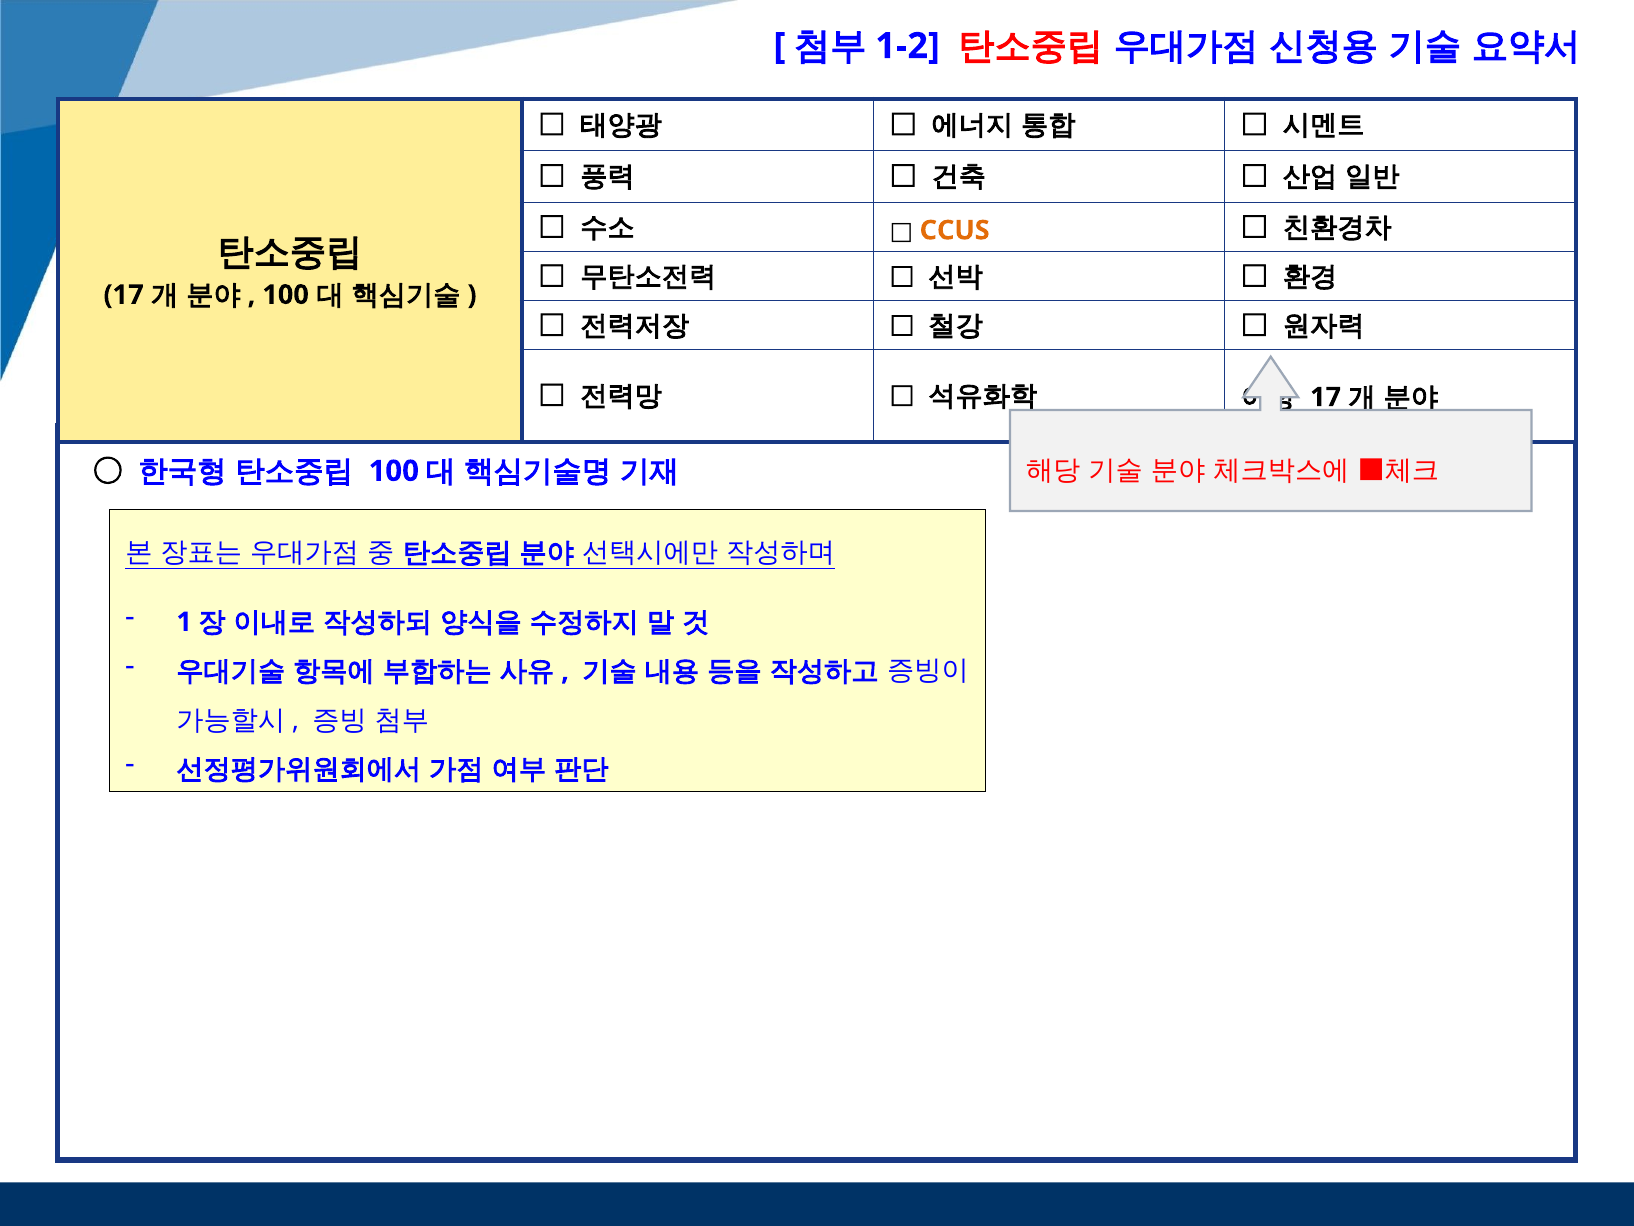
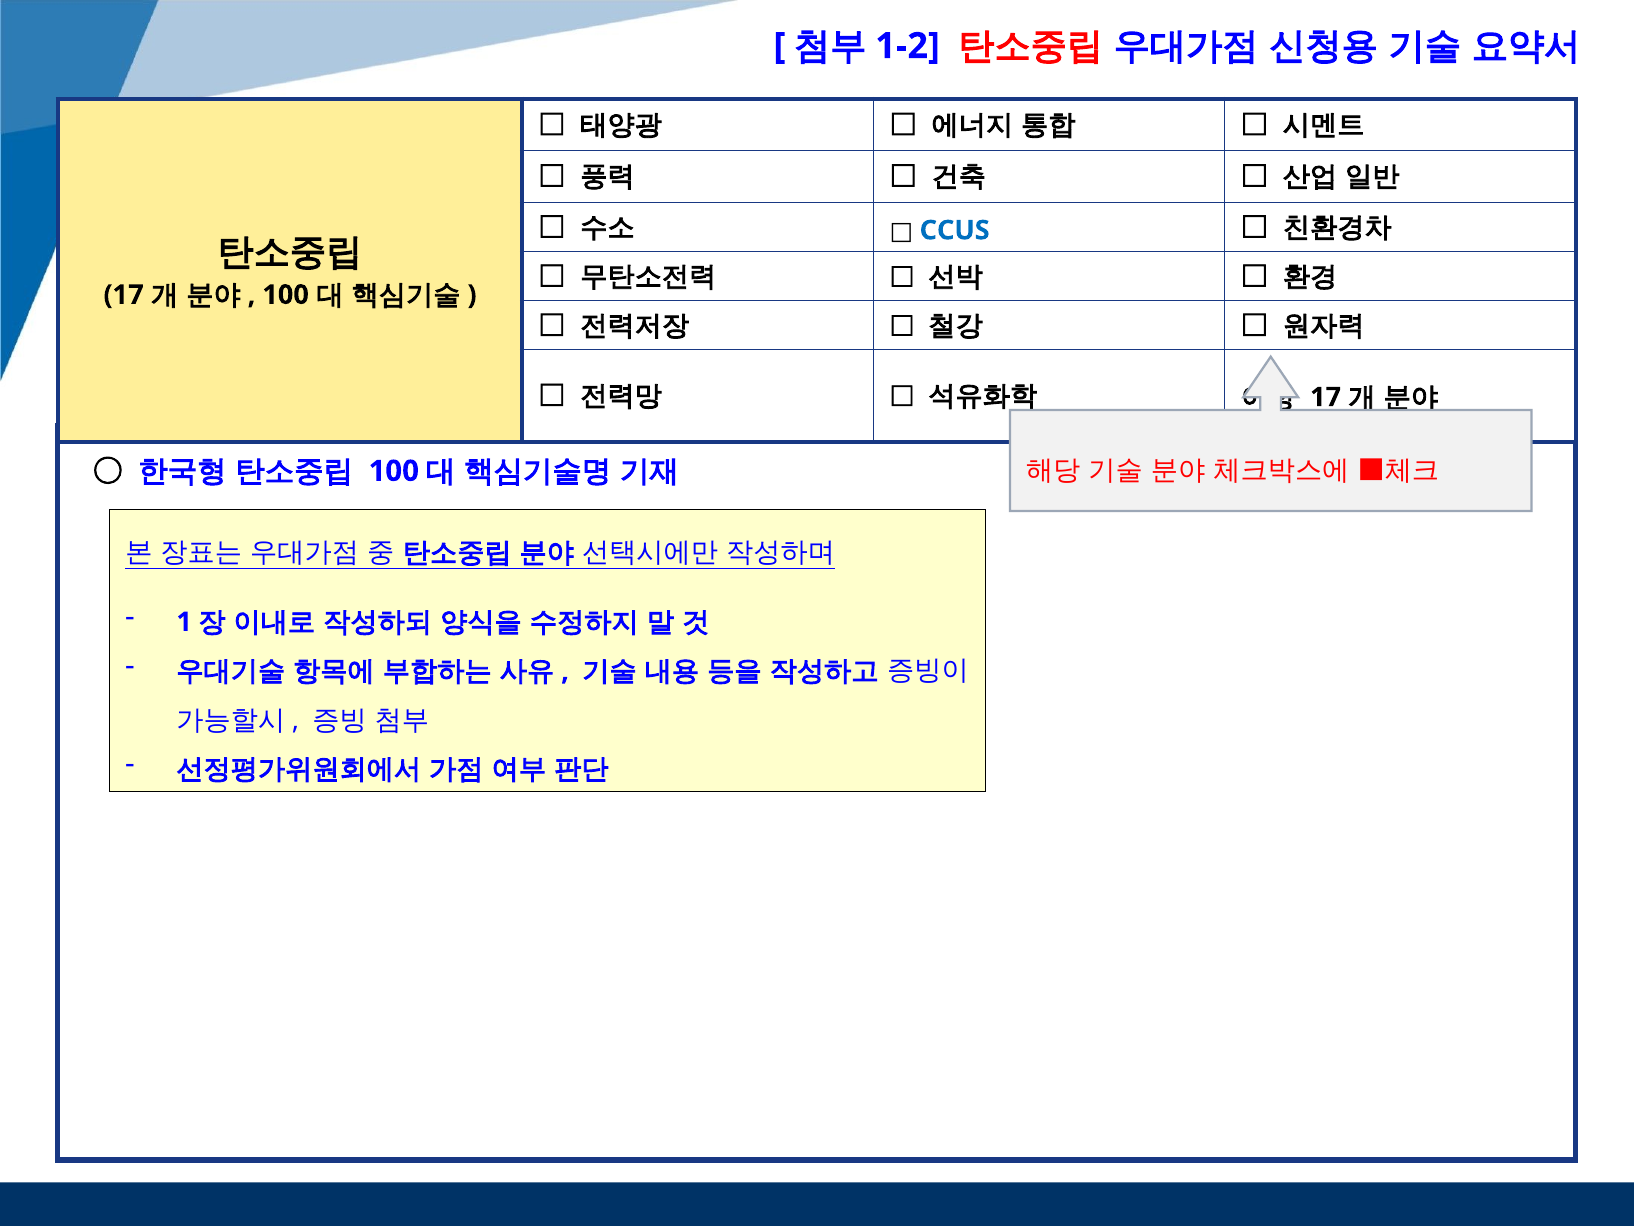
CCUS colour: orange -> blue (955, 230)
